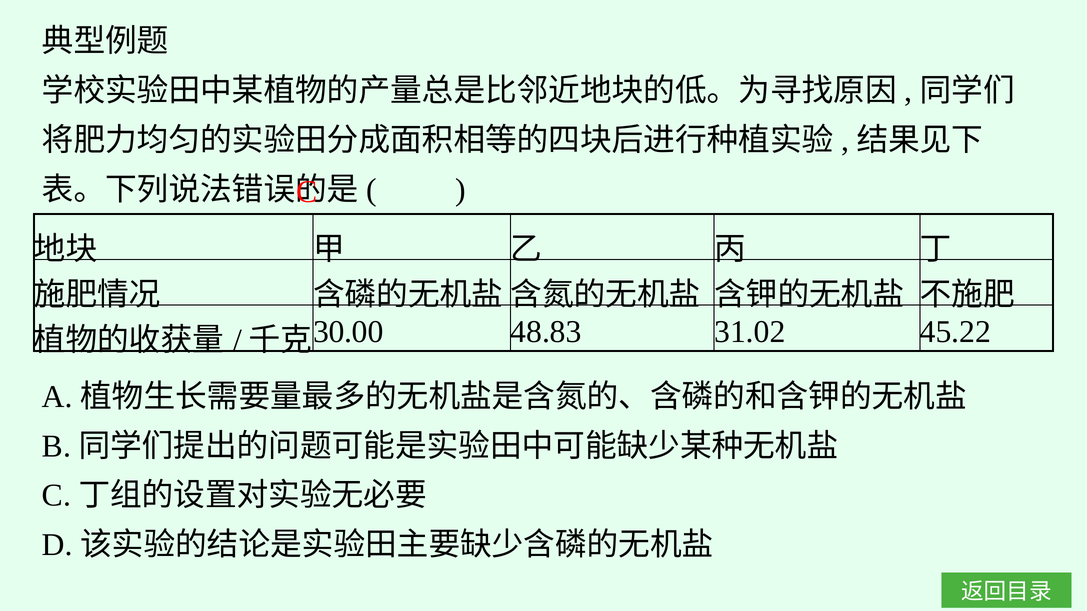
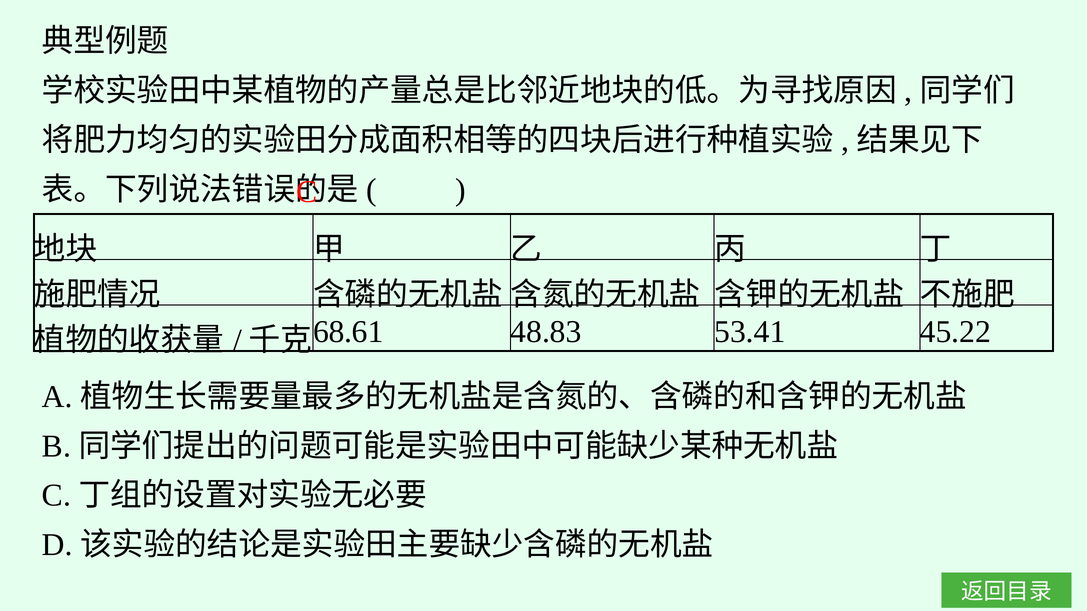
30.00: 30.00 -> 68.61 (348, 332)
31.02: 31.02 -> 53.41 (750, 332)
